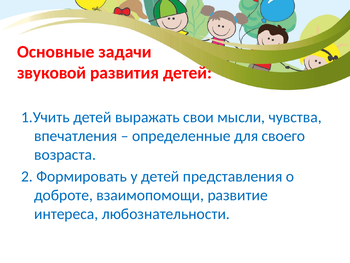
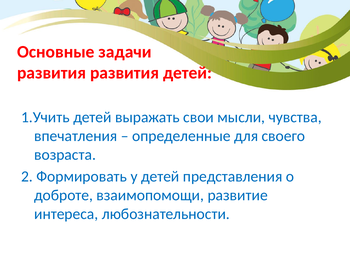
звуковой: звуковой -> развития (52, 73)
